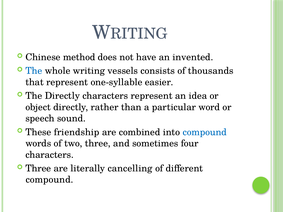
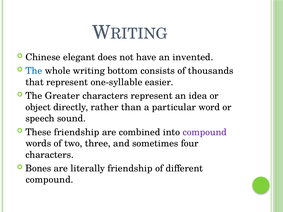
method: method -> elegant (79, 57)
vessels: vessels -> bottom (123, 71)
The Directly: Directly -> Greater (62, 96)
compound colour: blue -> purple (205, 132)
Three: Three -> Bones (38, 169)
literally cancelling: cancelling -> friendship (130, 169)
